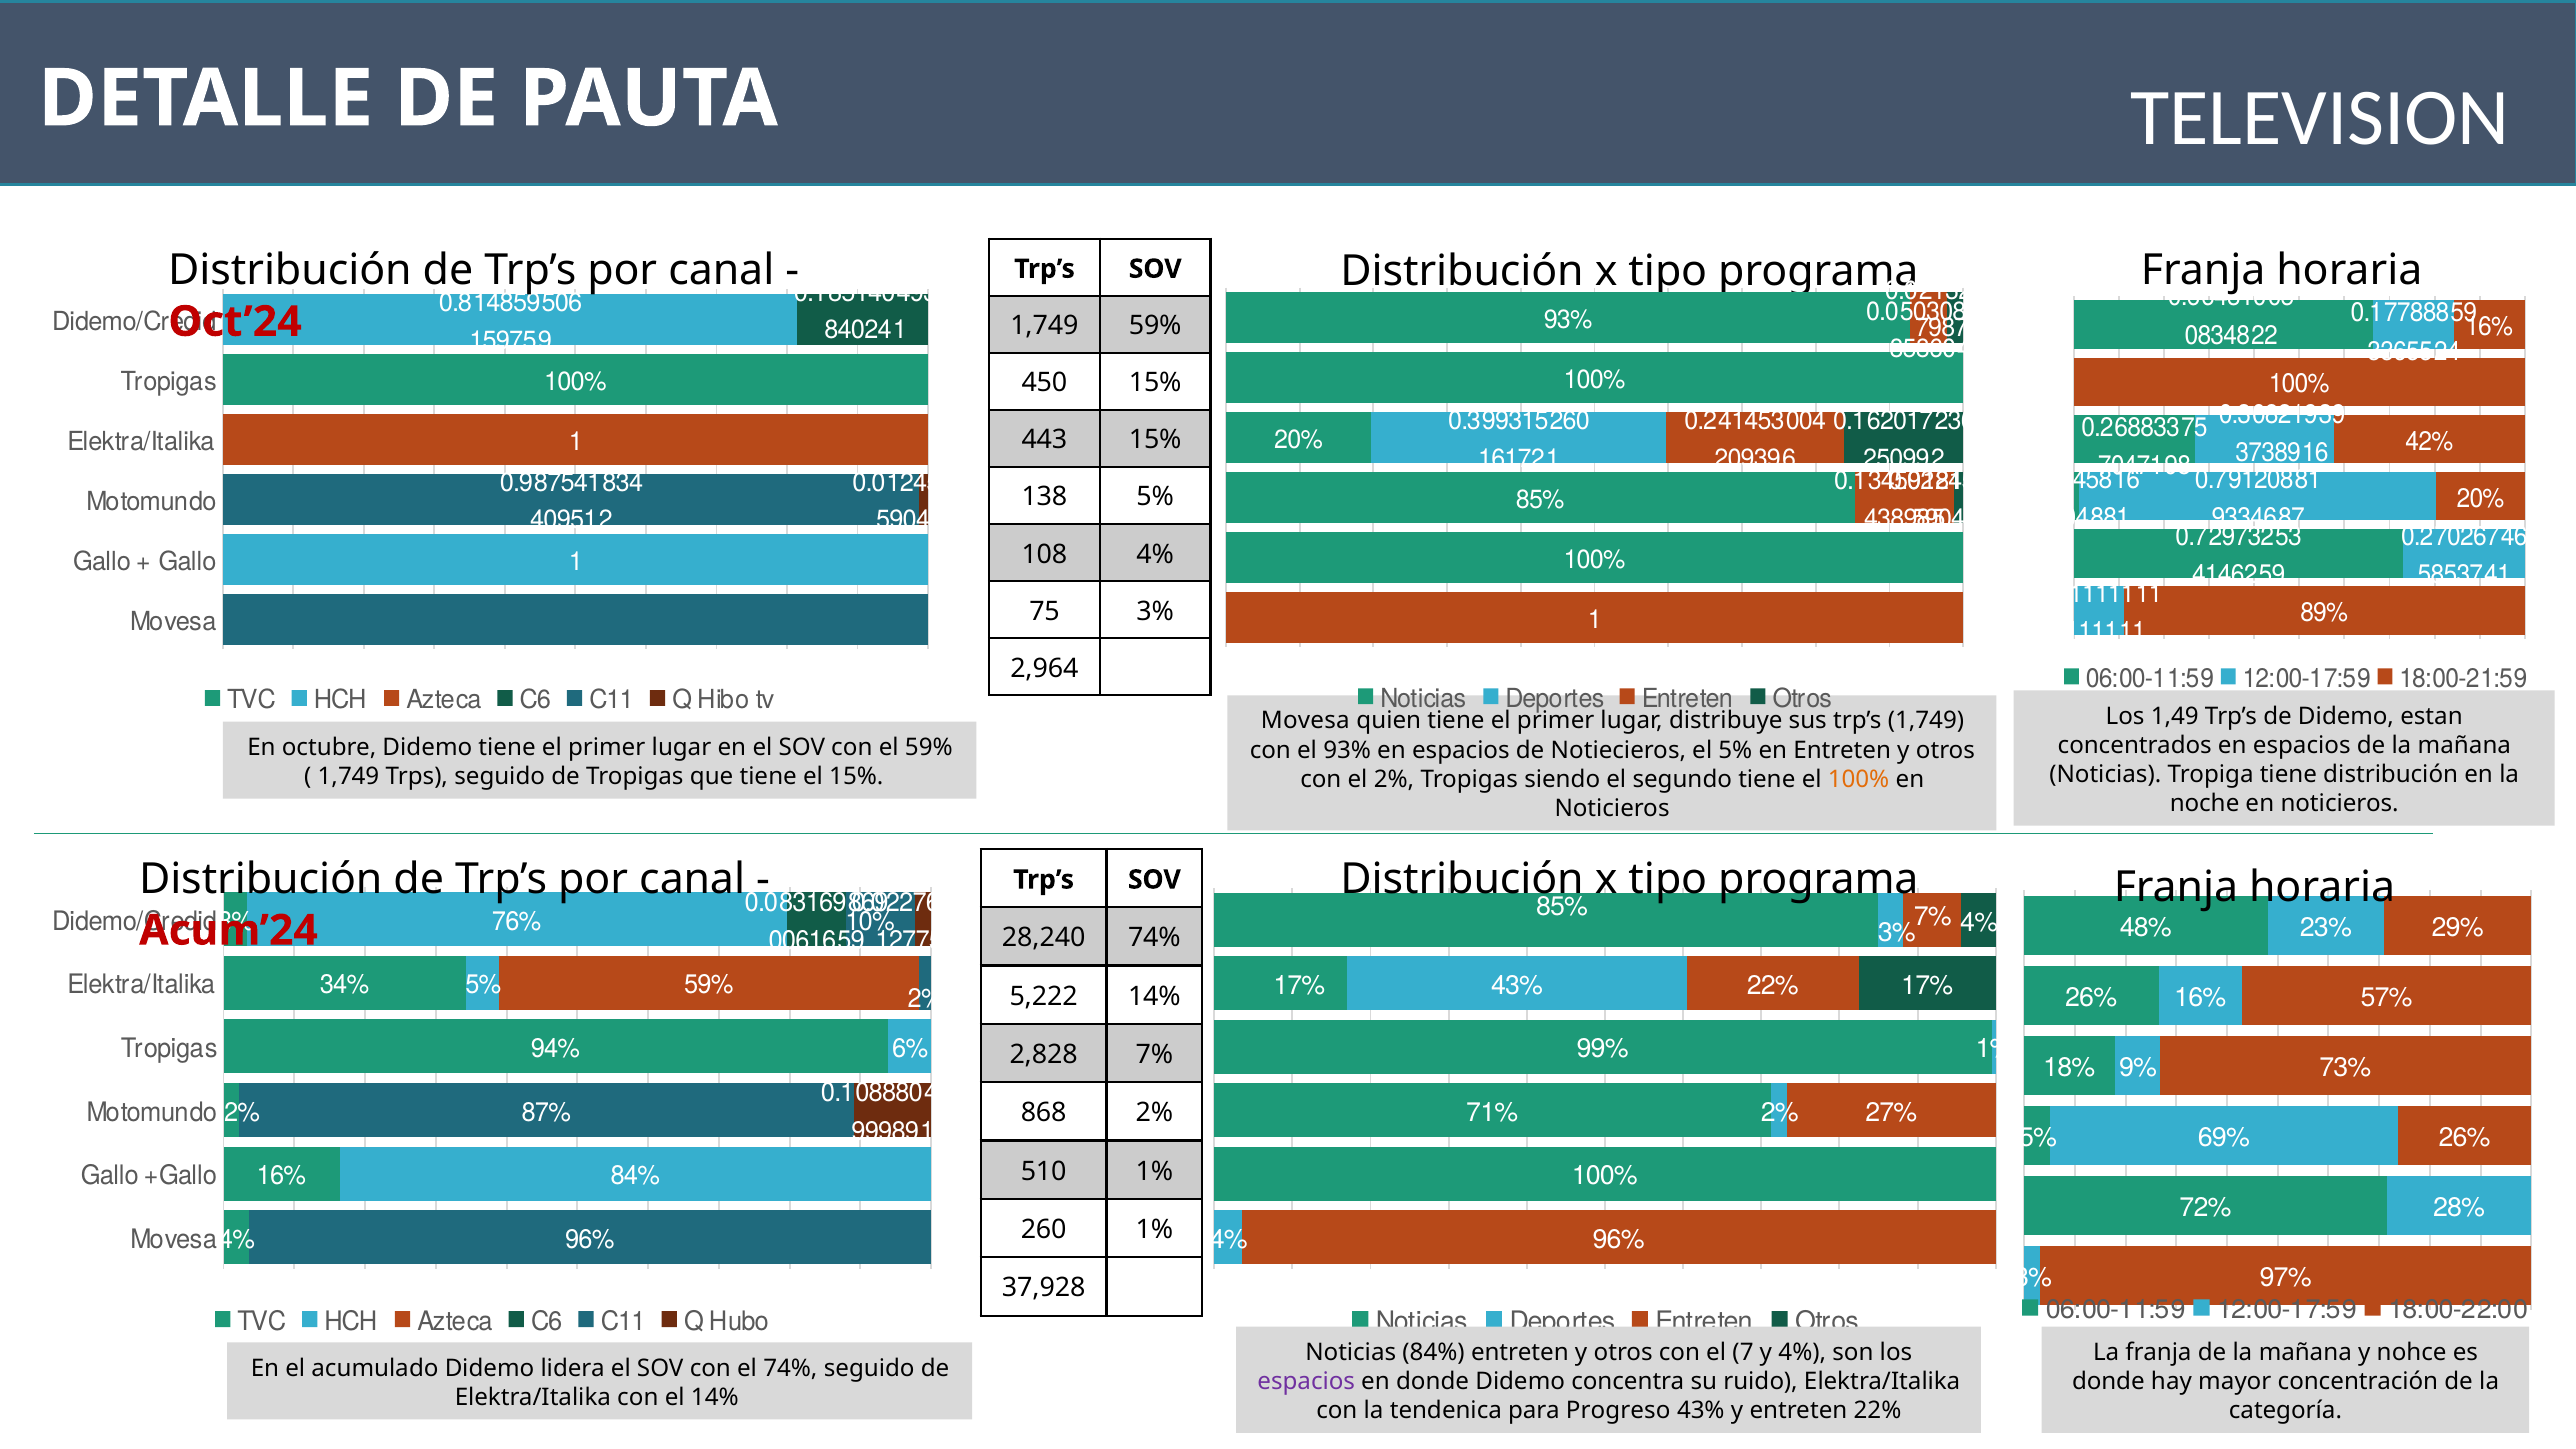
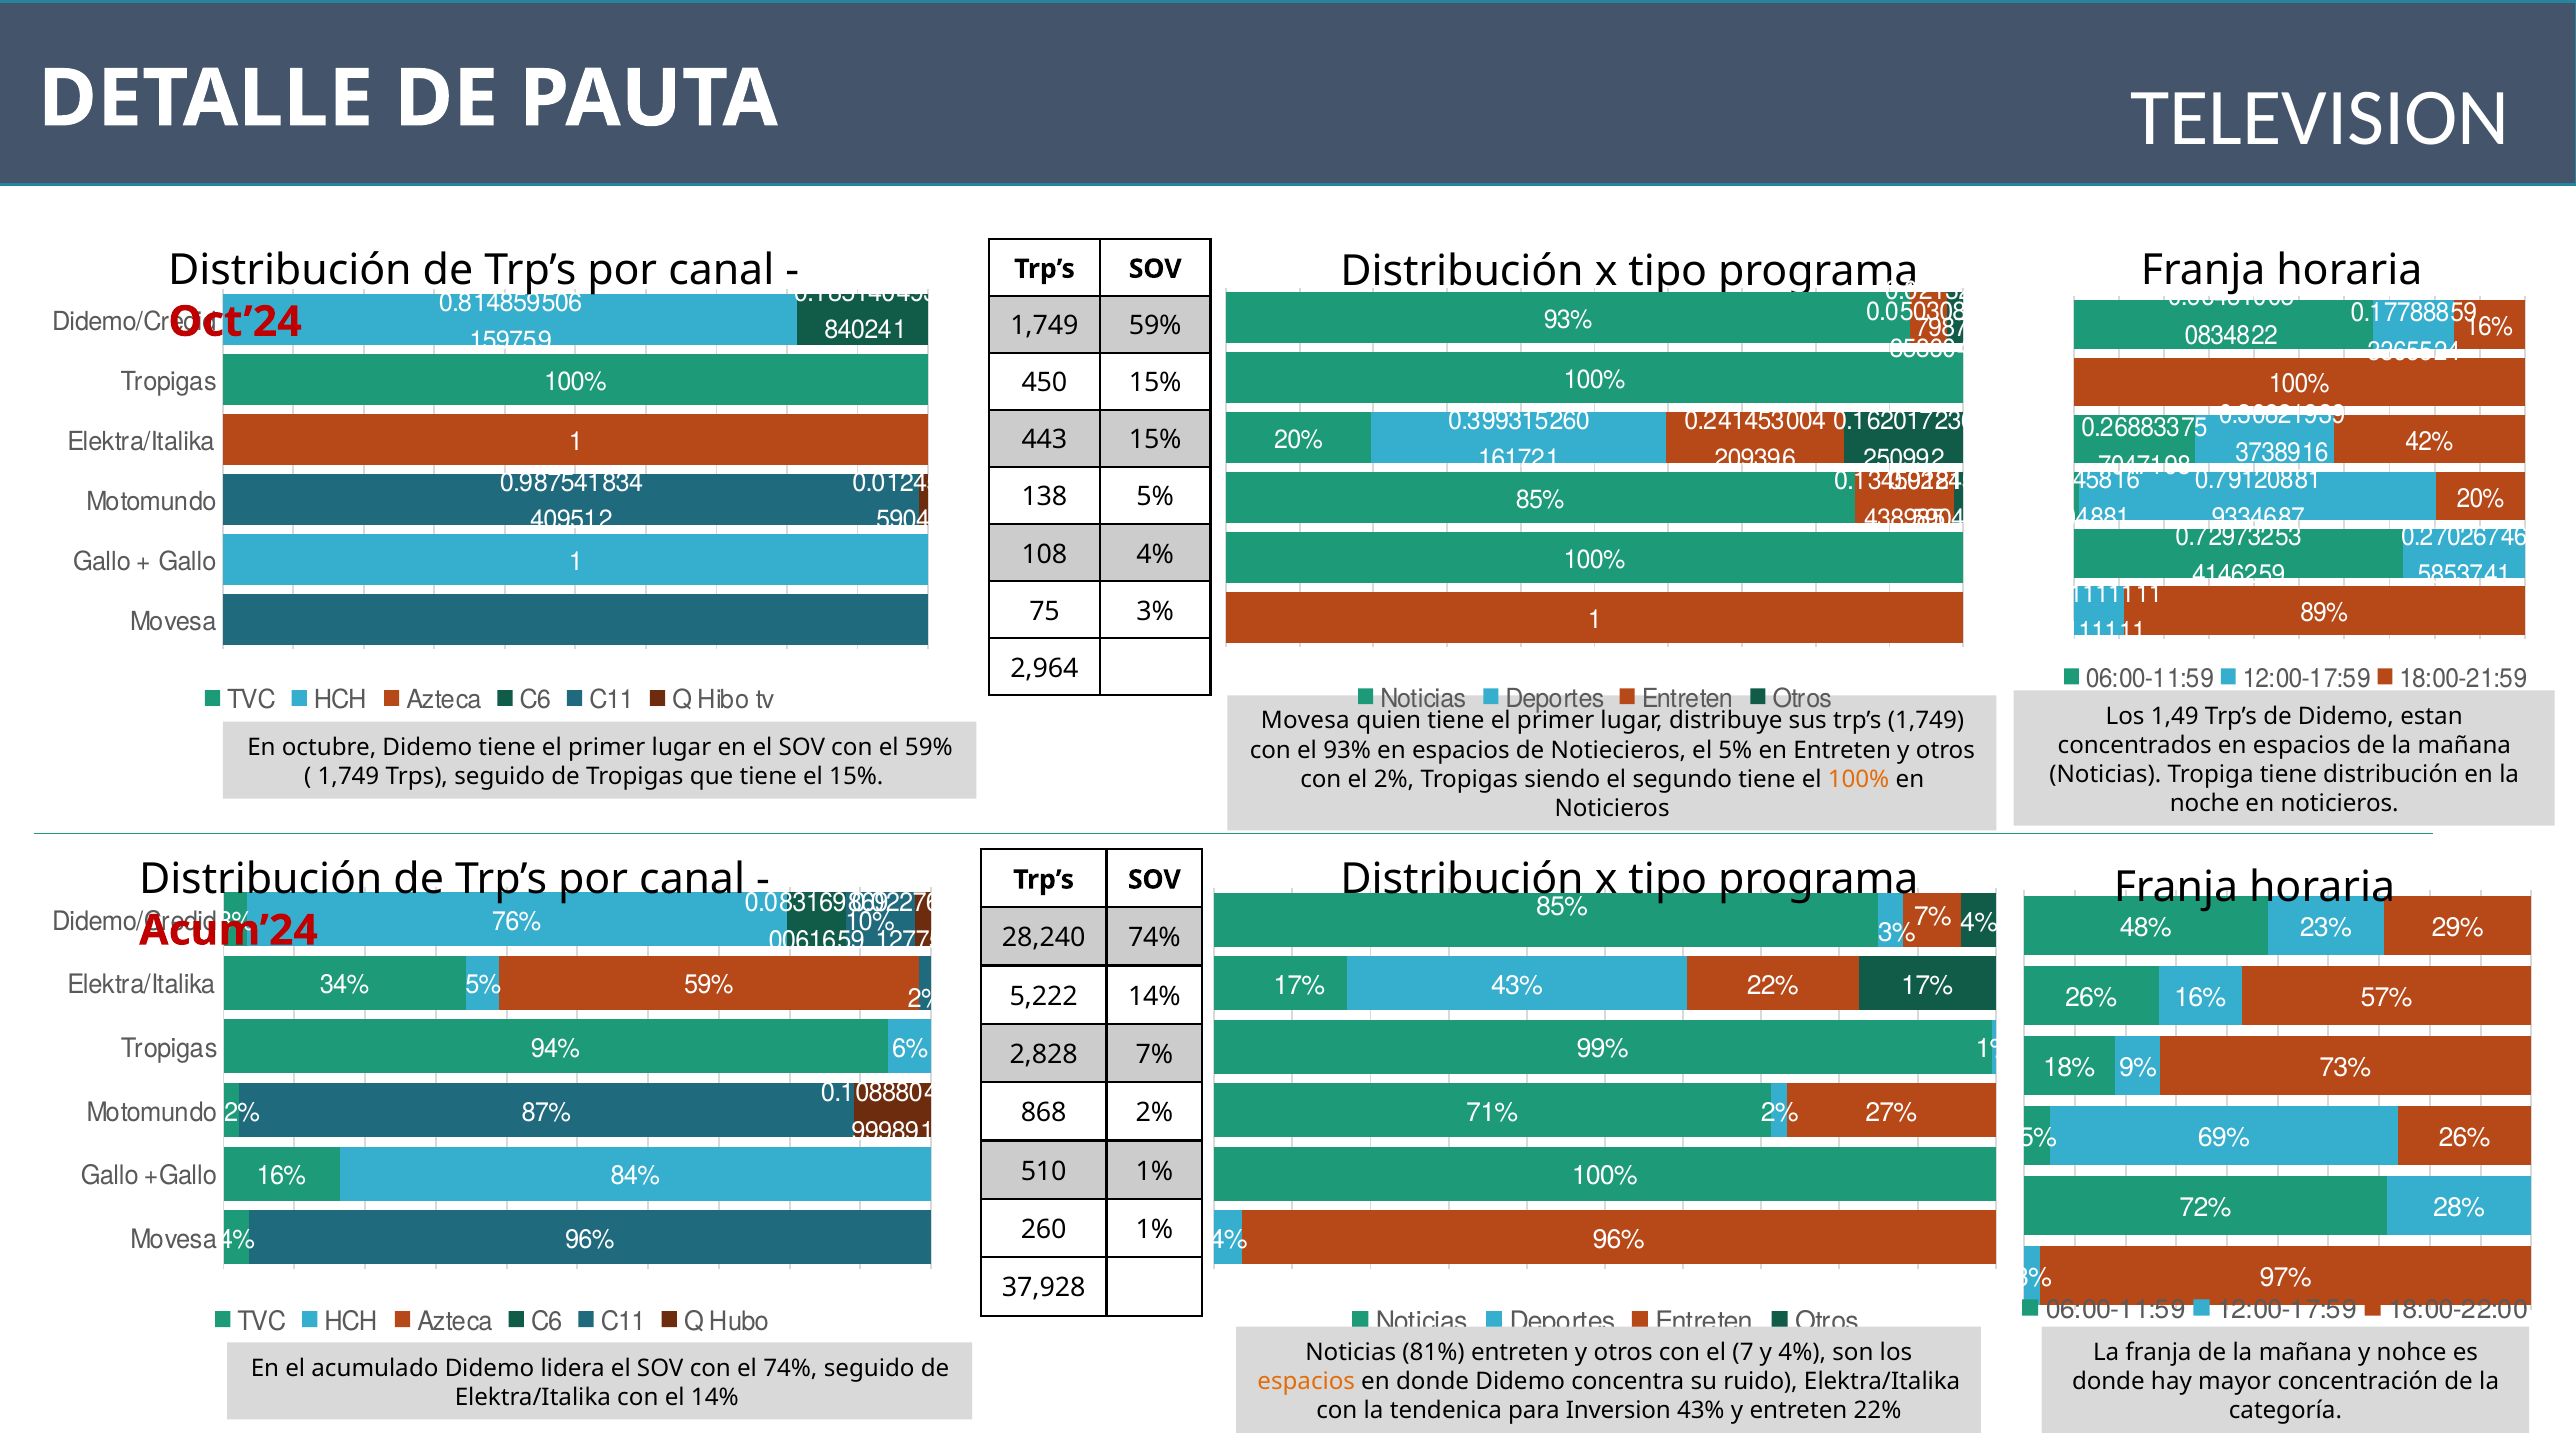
Noticias 84%: 84% -> 81% (1434, 1352)
espacios colour: purple -> orange (1306, 1381)
Progreso: Progreso -> Inversion (1618, 1411)
